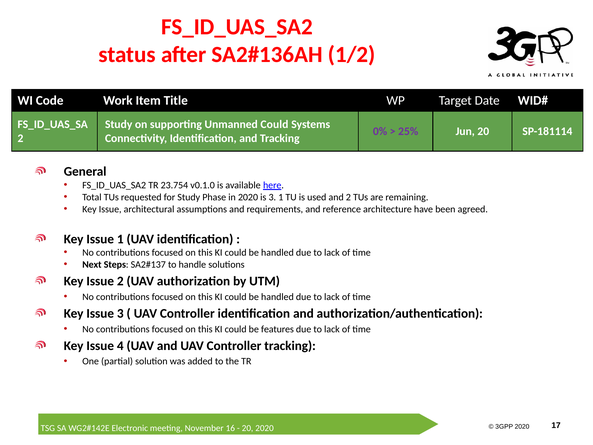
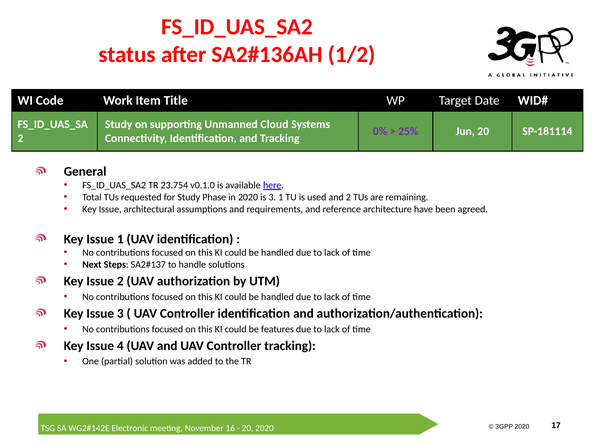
Unmanned Could: Could -> Cloud (274, 124)
